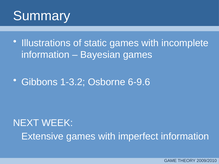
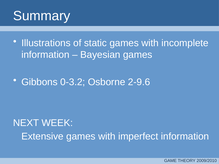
1-3.2: 1-3.2 -> 0-3.2 (73, 82)
6-9.6: 6-9.6 -> 2-9.6 (139, 82)
